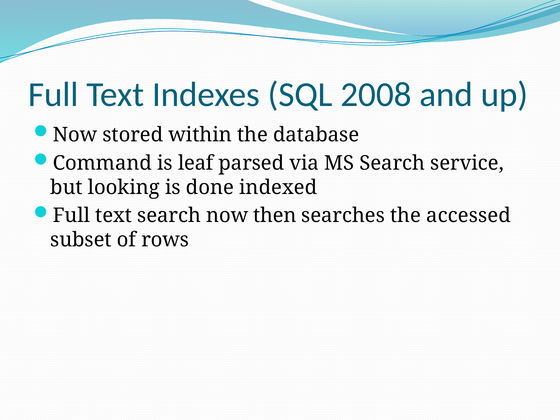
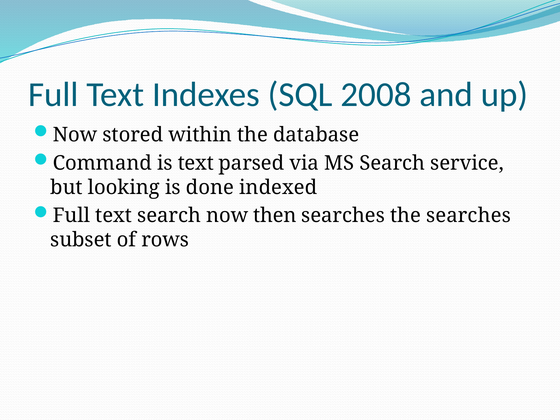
is leaf: leaf -> text (196, 163)
the accessed: accessed -> searches (468, 216)
